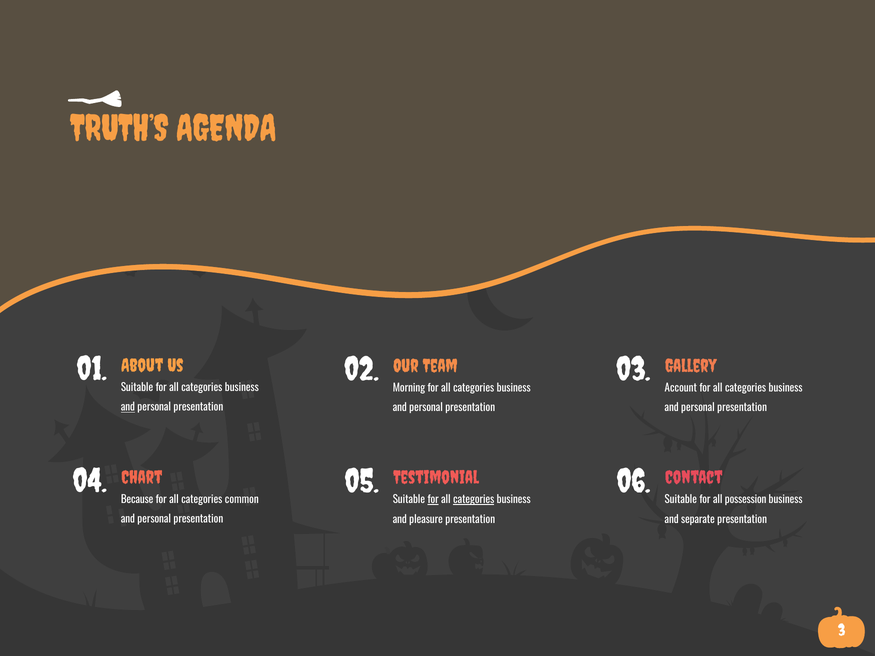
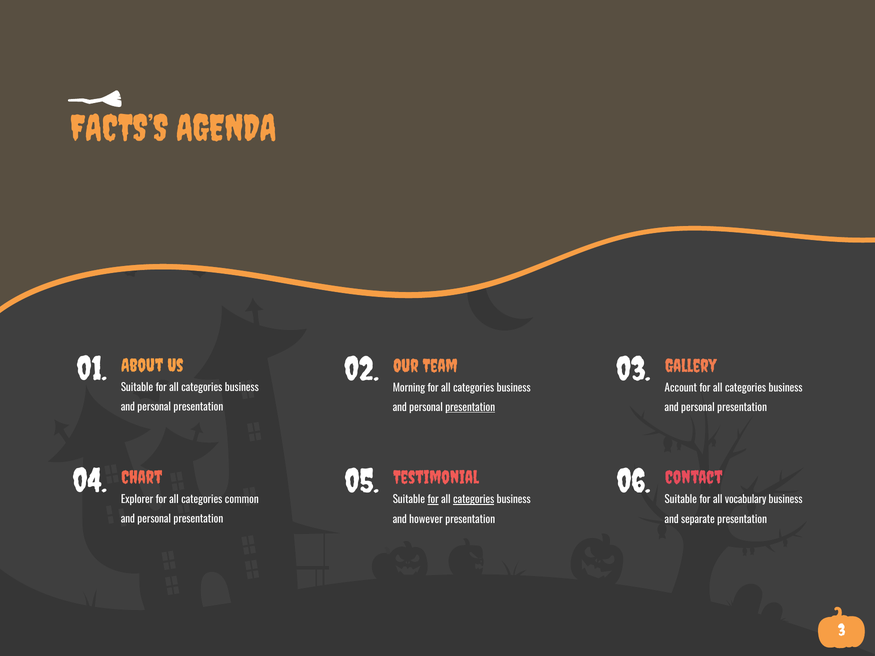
TRUTH’S: TRUTH’S -> FACTS’S (119, 129)
and underline: present -> none (128, 408)
presentation underline: none -> present (470, 408)
Because: Because -> Explorer (137, 500)
possession: possession -> vocabulary (746, 500)
pleasure: pleasure -> however (426, 520)
